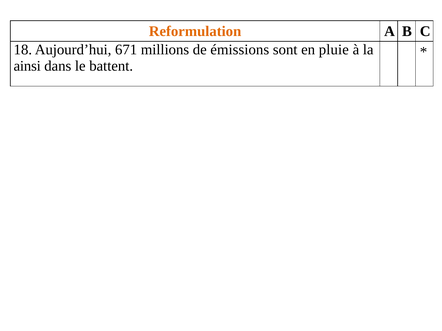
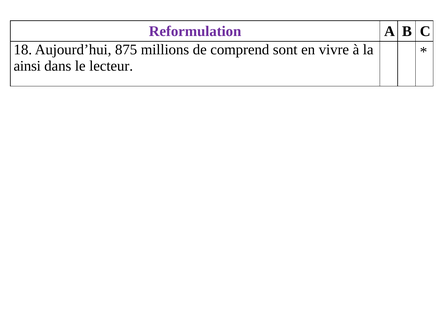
Reformulation colour: orange -> purple (195, 31)
671: 671 -> 875 (126, 50)
émissions: émissions -> comprend (240, 50)
pluie: pluie -> vivre (334, 50)
battent: battent -> lecteur (111, 66)
